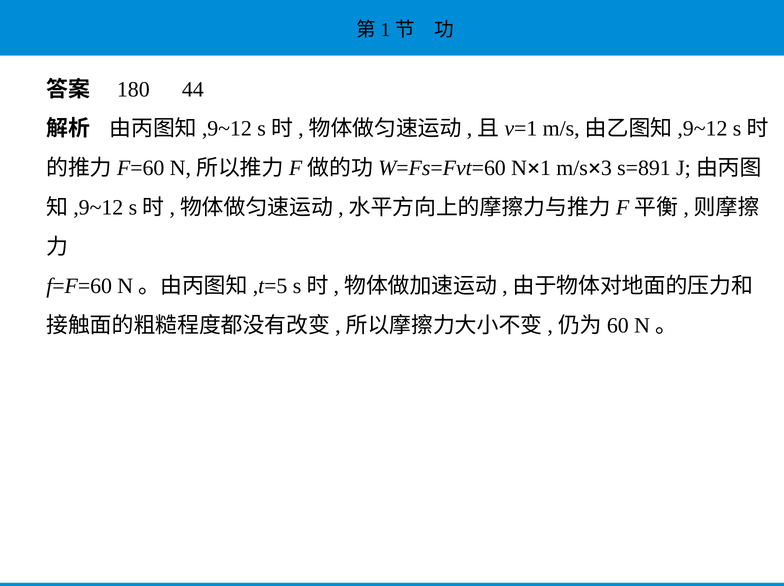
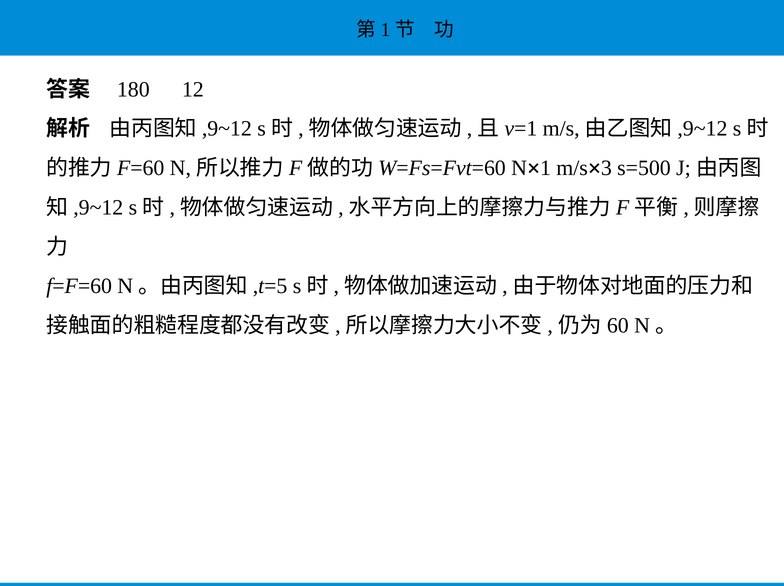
44: 44 -> 12 (193, 89)
s=891: s=891 -> s=500 (644, 168)
